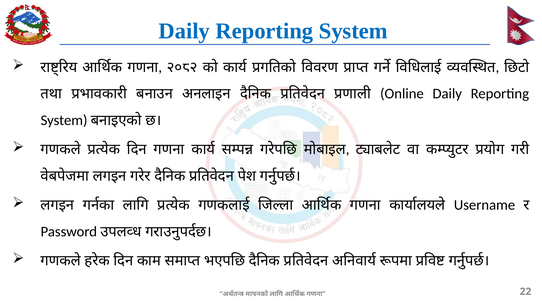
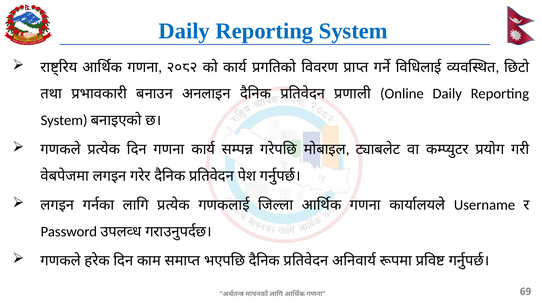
22: 22 -> 69 (526, 291)
